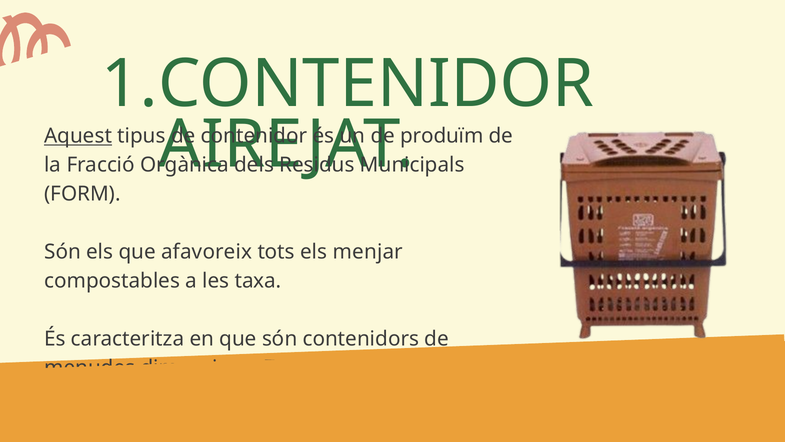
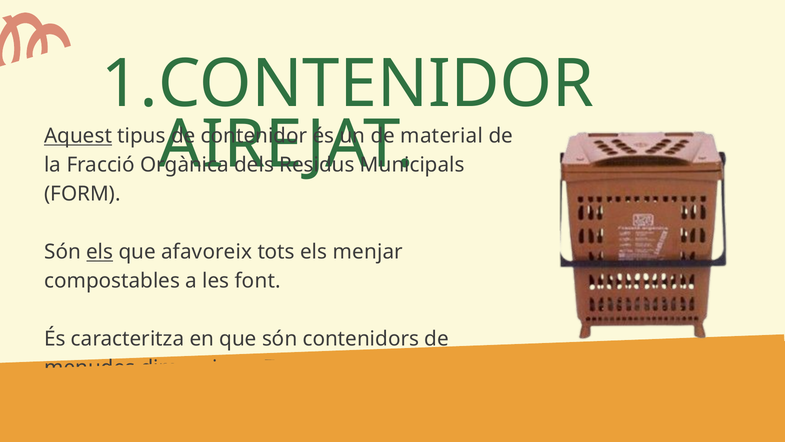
produïm: produïm -> material (442, 136)
els underline: none -> present (100, 252)
taxa: taxa -> font (258, 281)
